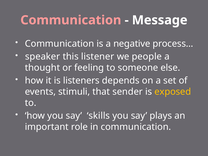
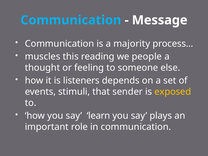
Communication colour: pink -> light blue (71, 20)
negative: negative -> majority (132, 44)
speaker: speaker -> muscles (43, 57)
listener: listener -> reading (98, 57)
skills: skills -> learn (98, 116)
